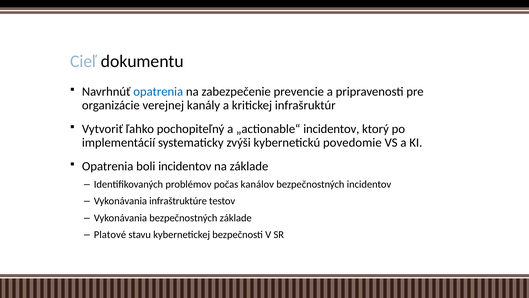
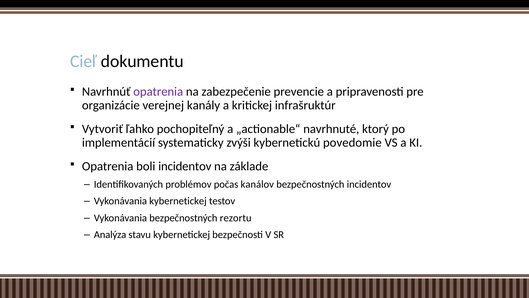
opatrenia colour: blue -> purple (158, 91)
„actionable“ incidentov: incidentov -> navrhnuté (331, 129)
Vykonávania infraštruktúre: infraštruktúre -> kybernetickej (178, 201)
bezpečnostných základe: základe -> rezortu (236, 218)
Platové: Platové -> Analýza (110, 235)
